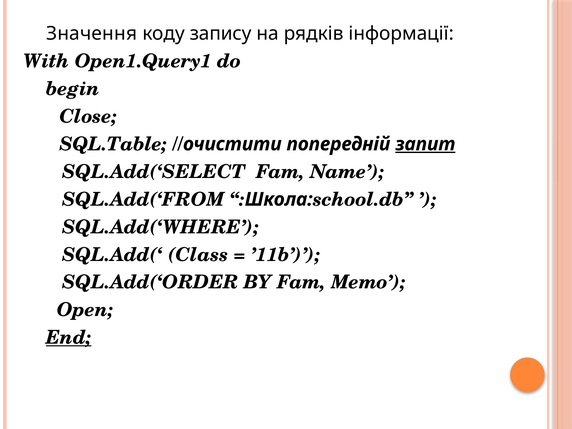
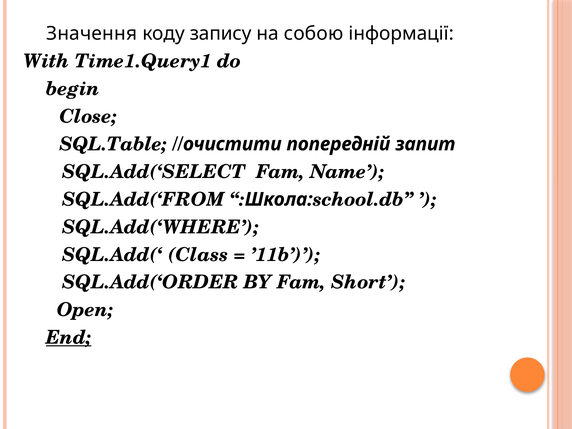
рядків: рядків -> собою (314, 33)
Open1.Query1: Open1.Query1 -> Time1.Query1 (143, 61)
запит underline: present -> none (425, 144)
Memo: Memo -> Short (368, 282)
